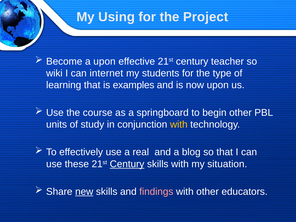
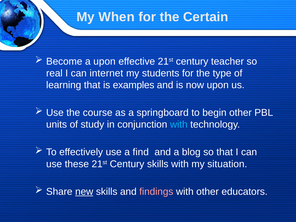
Using: Using -> When (117, 17)
Project: Project -> Certain (206, 17)
wiki: wiki -> real (54, 73)
with colour: yellow -> light blue (179, 125)
real: real -> find (141, 152)
Century underline: present -> none (127, 164)
